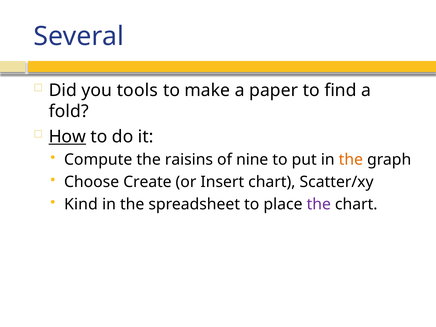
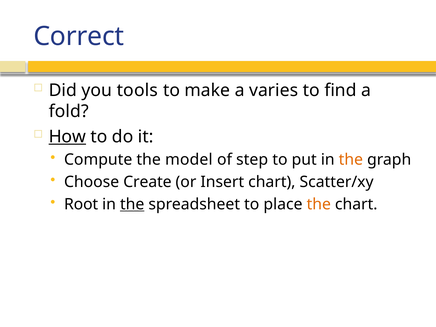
Several: Several -> Correct (79, 36)
paper: paper -> varies (274, 90)
raisins: raisins -> model (189, 160)
nine: nine -> step (252, 160)
Kind: Kind -> Root (81, 204)
the underline: none -> present (132, 204)
the colour: purple -> orange (319, 204)
